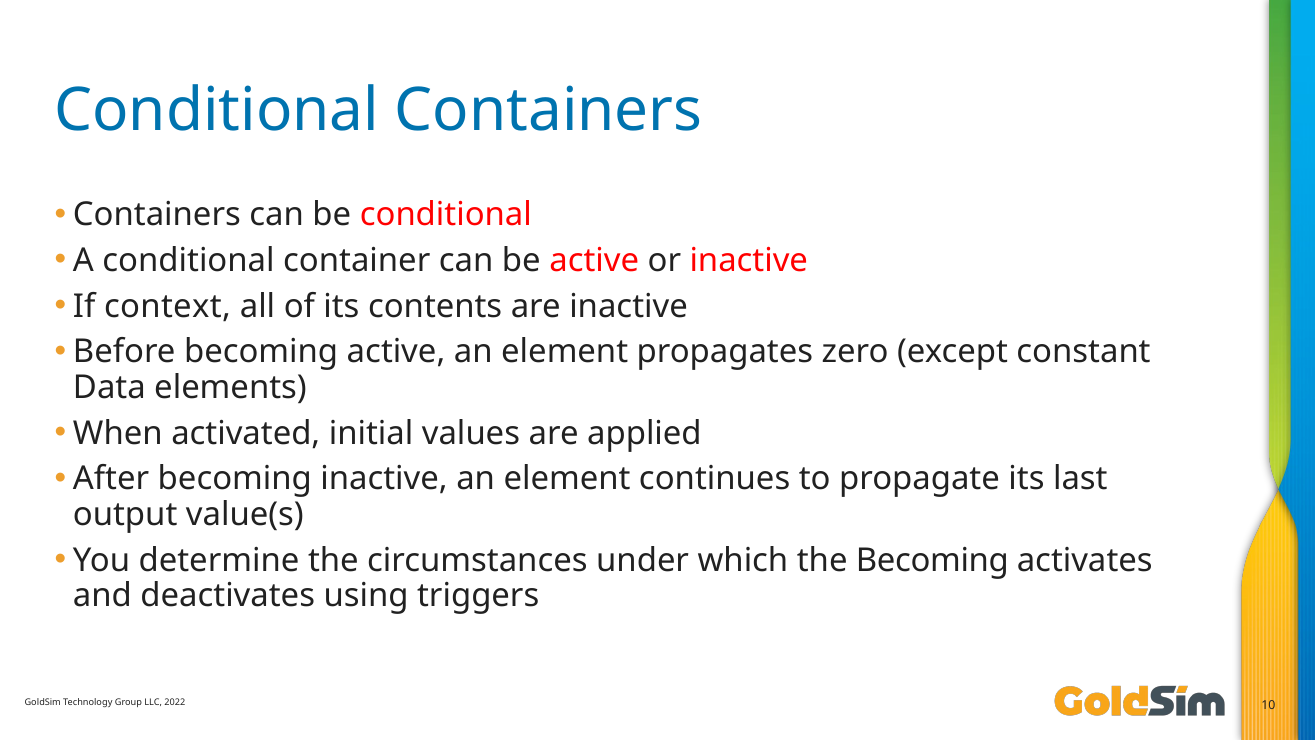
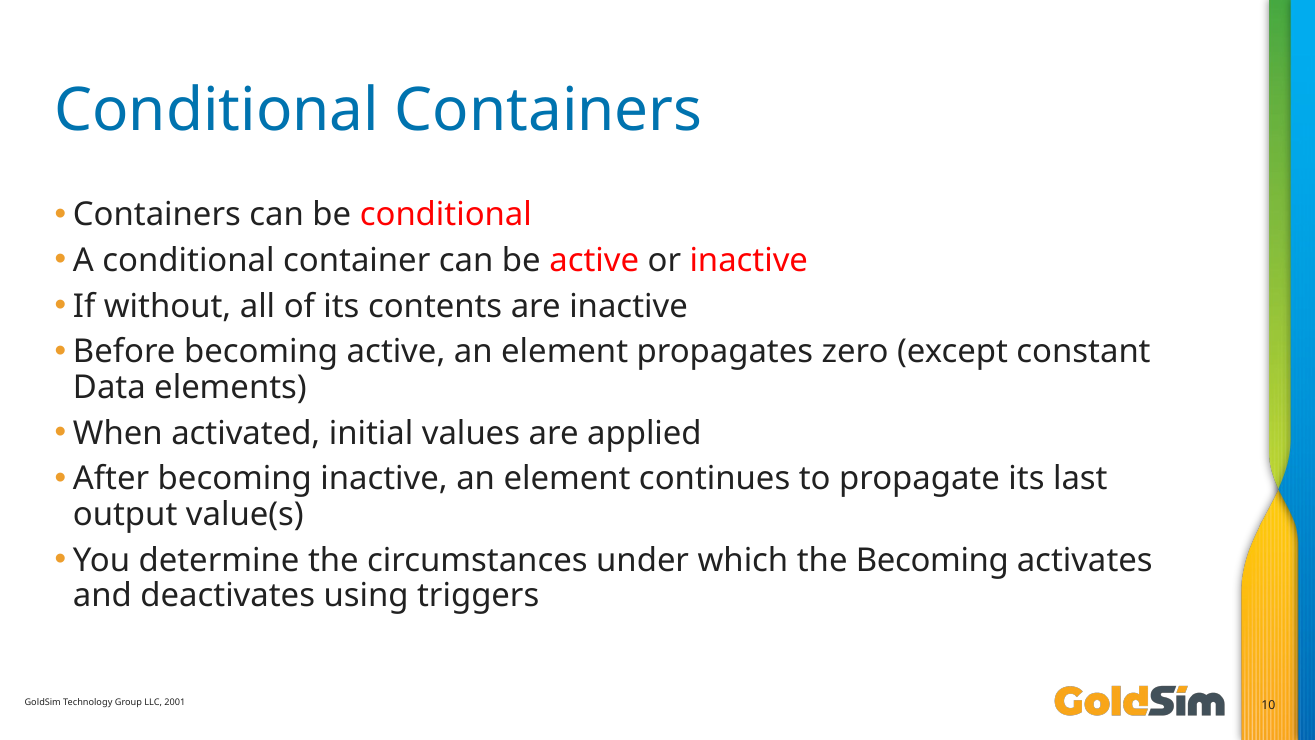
context: context -> without (168, 306)
2022: 2022 -> 2001 (175, 702)
